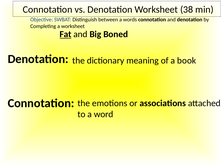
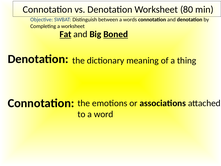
38: 38 -> 80 (187, 10)
Boned underline: none -> present (116, 34)
book: book -> thing (187, 61)
